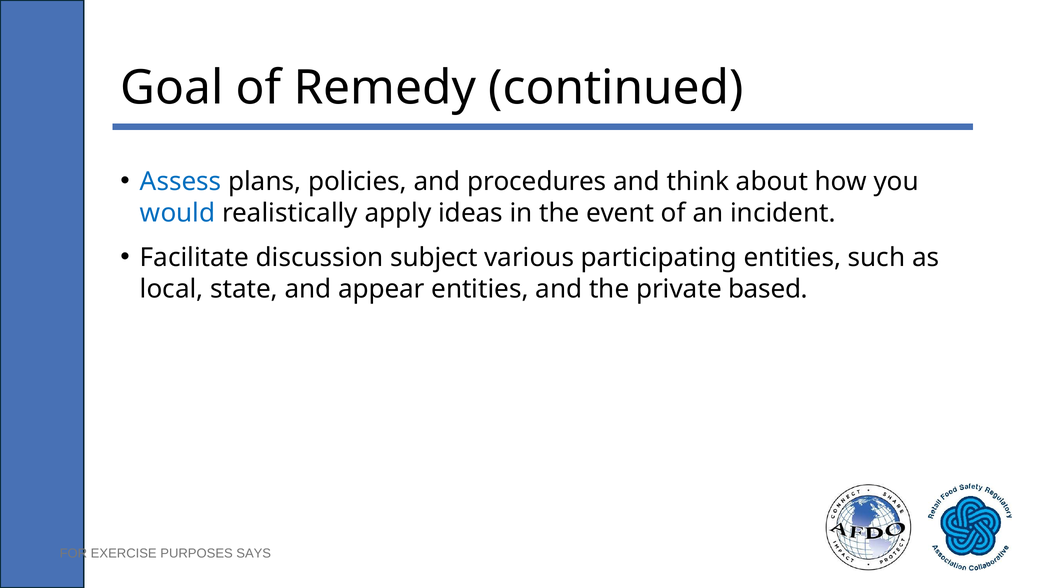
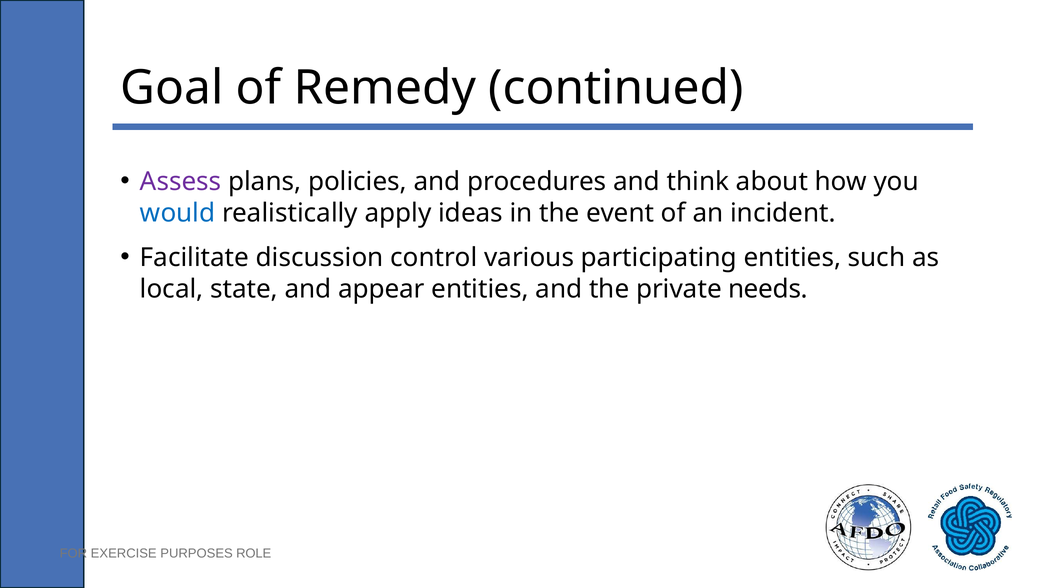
Assess colour: blue -> purple (181, 182)
subject: subject -> control (434, 258)
based: based -> needs (768, 289)
SAYS: SAYS -> ROLE (254, 554)
